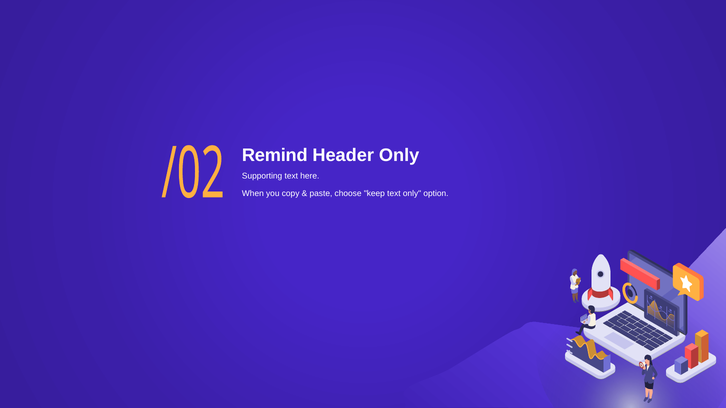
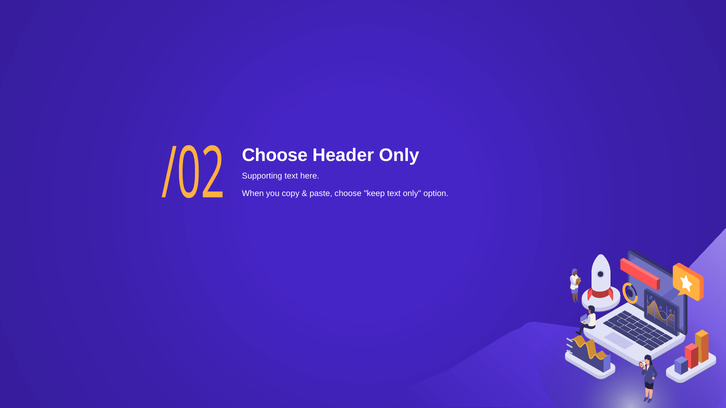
Remind: Remind -> Choose (275, 155)
